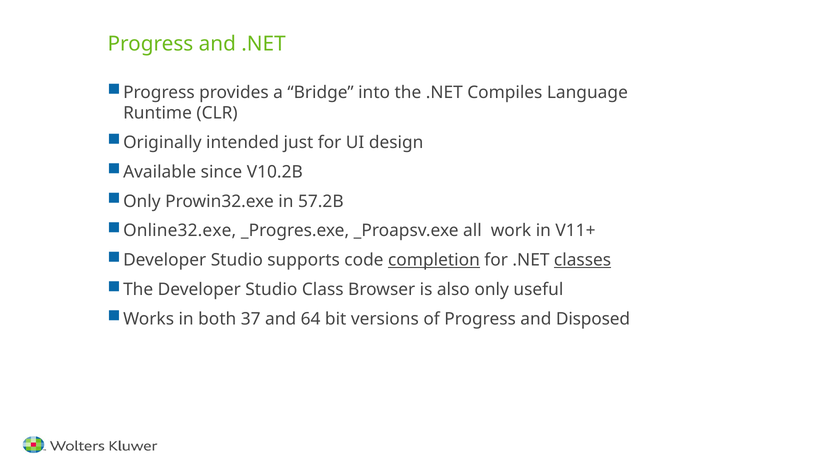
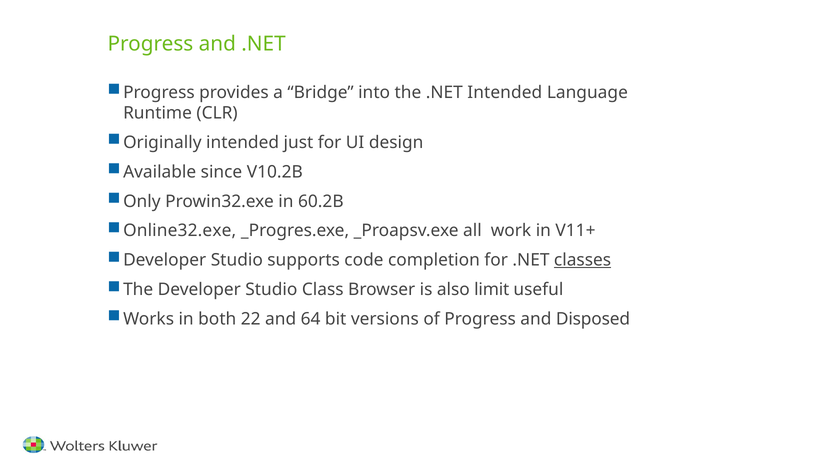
.NET Compiles: Compiles -> Intended (505, 92)
57.2B: 57.2B -> 60.2B (321, 201)
completion underline: present -> none (434, 260)
also only: only -> limit (492, 290)
37: 37 -> 22 (251, 319)
